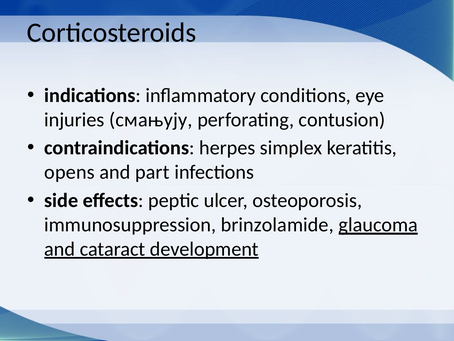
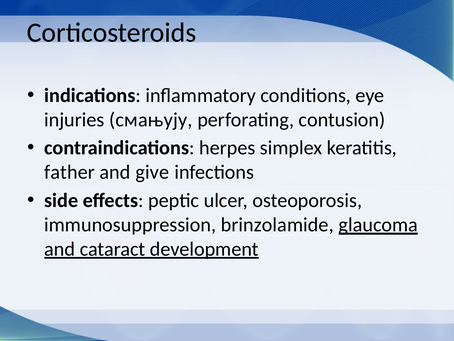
opens: opens -> father (70, 172)
part: part -> give (152, 172)
